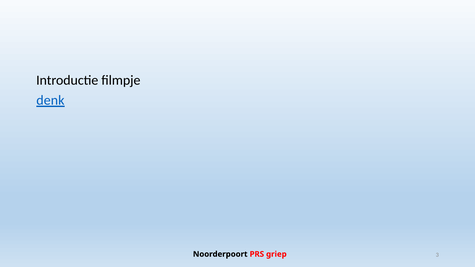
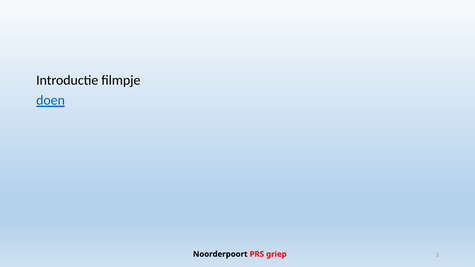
denk: denk -> doen (51, 100)
